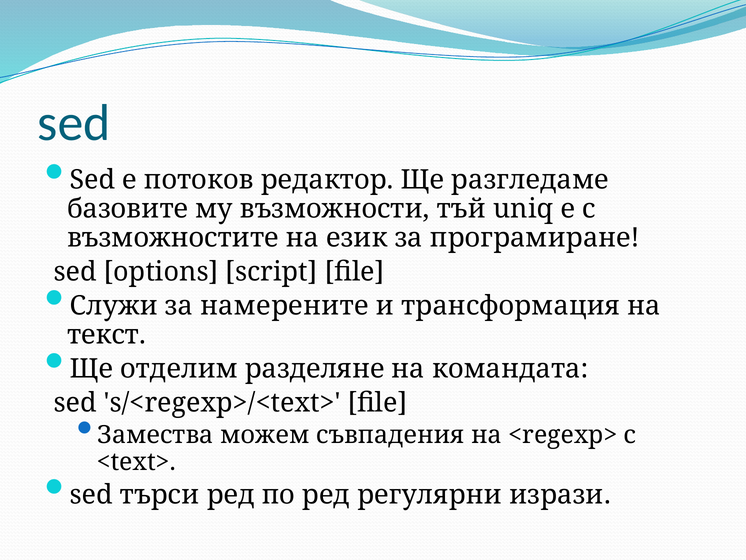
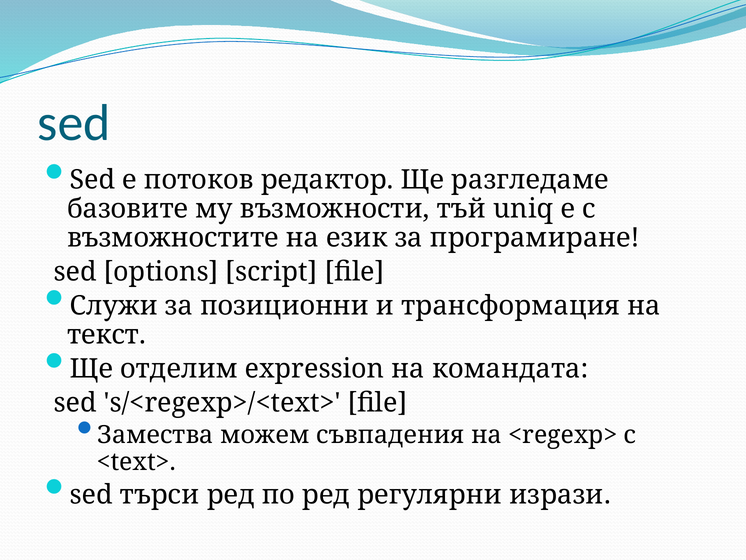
намерените: намерените -> позиционни (285, 306)
разделяне: разделяне -> expression (315, 369)
